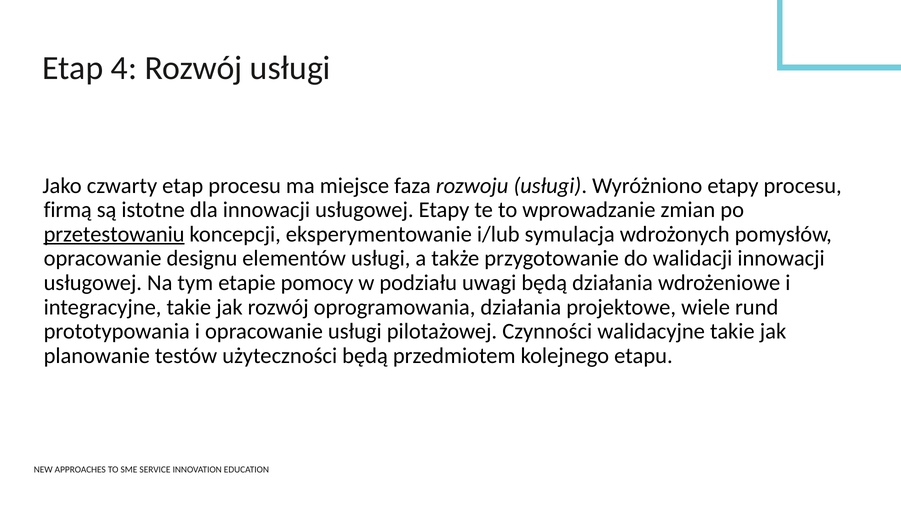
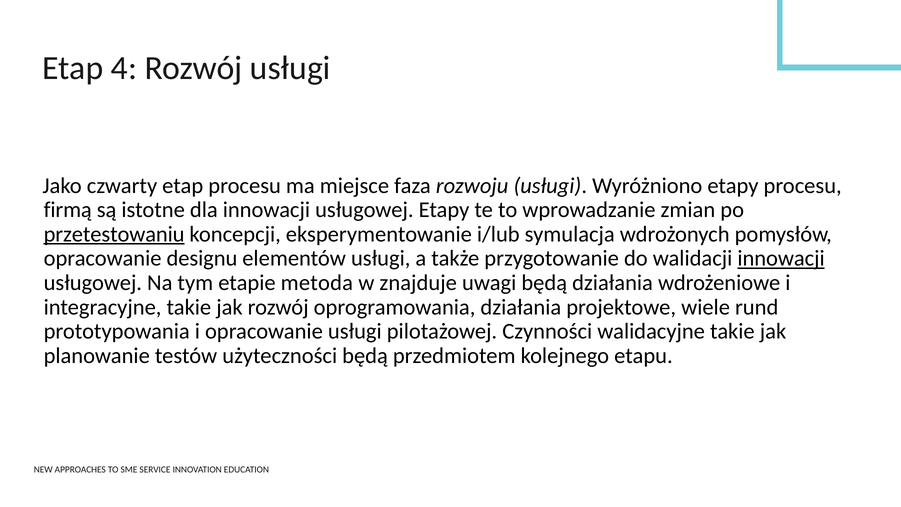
innowacji underline: none -> present (781, 258)
pomocy: pomocy -> metoda (317, 283)
podziału: podziału -> znajduje (418, 283)
